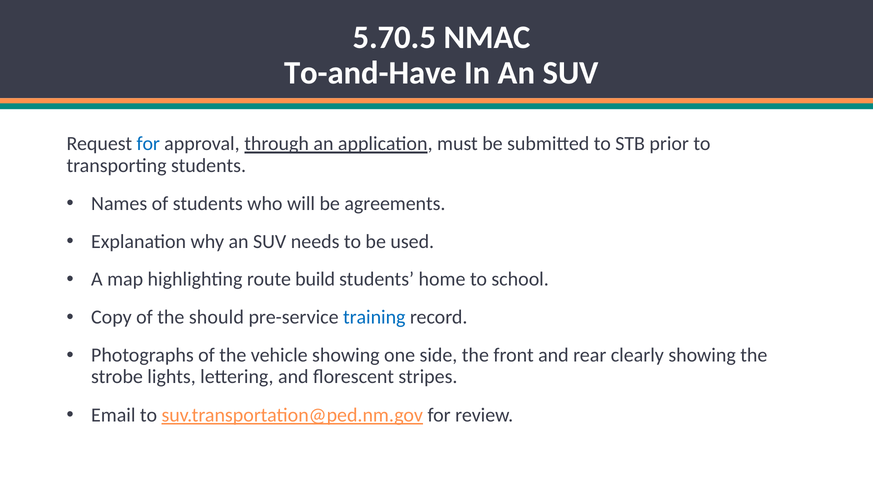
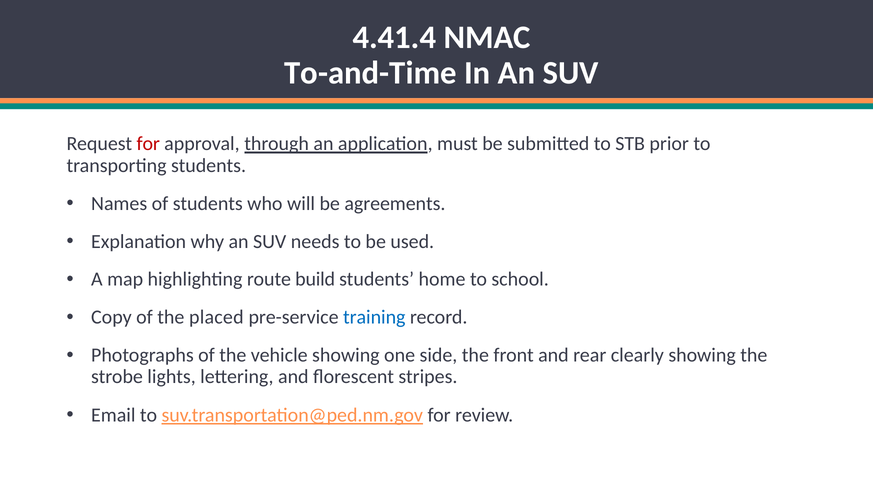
5.70.5: 5.70.5 -> 4.41.4 (394, 37)
To-and-Have: To-and-Have -> To-and-Time (371, 73)
for colour: blue -> red (148, 144)
should: should -> placed (216, 317)
